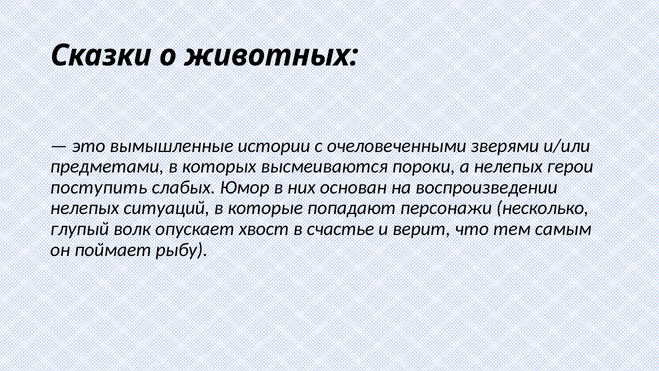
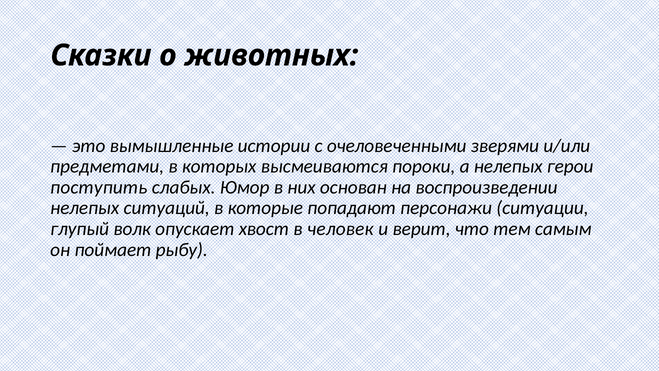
несколько: несколько -> ситуации (542, 208)
счастье: счастье -> человек (340, 229)
